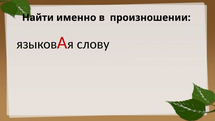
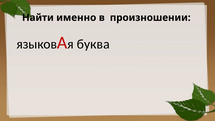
слову: слову -> буква (93, 44)
